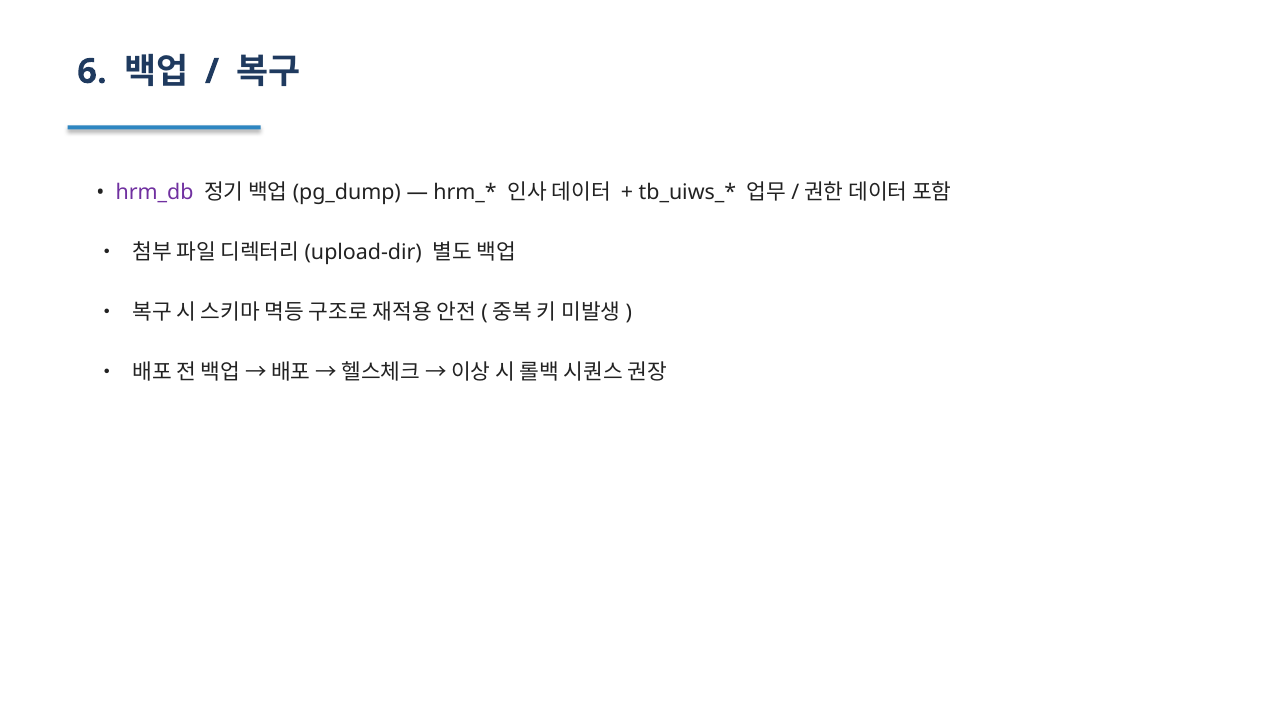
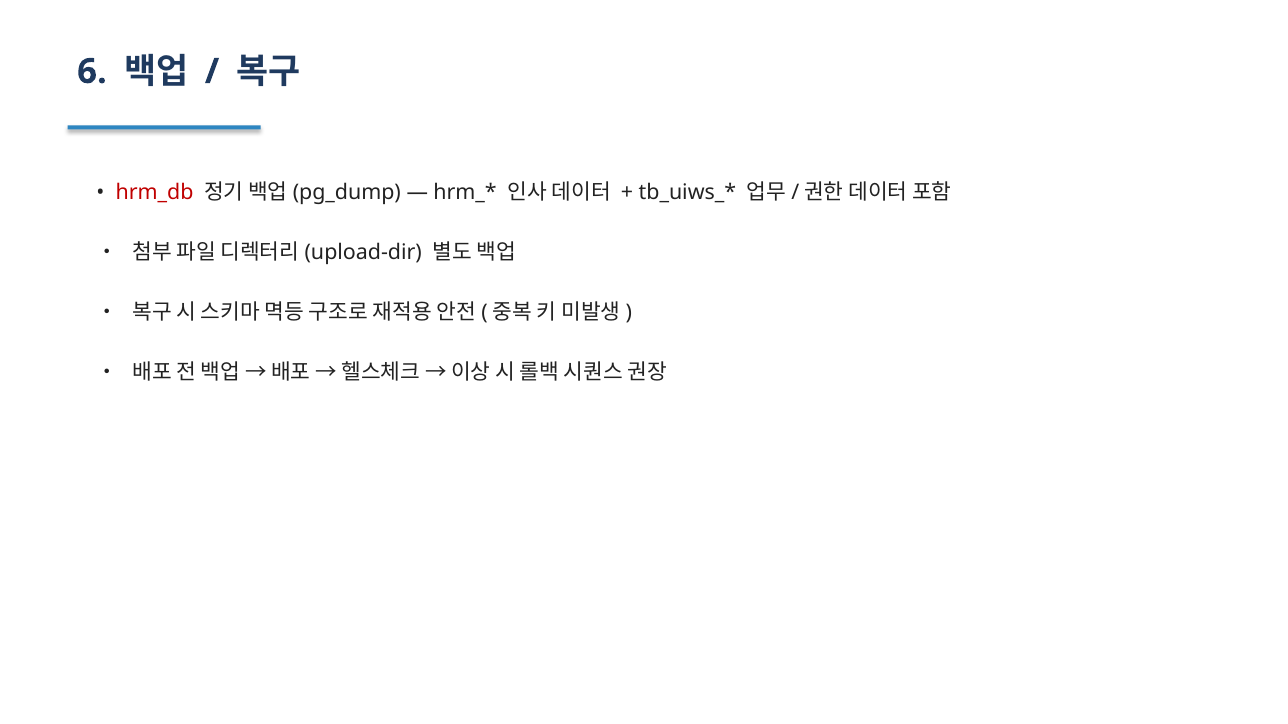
hrm_db colour: purple -> red (155, 193)
